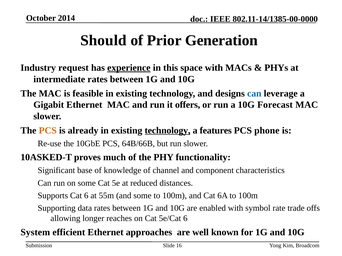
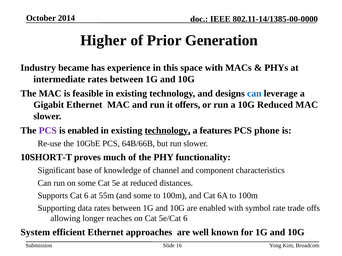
Should: Should -> Higher (103, 40)
request: request -> became (74, 68)
experience underline: present -> none (129, 68)
10G Forecast: Forecast -> Reduced (275, 105)
PCS colour: orange -> purple (48, 131)
is already: already -> enabled (83, 131)
10ASKED-T: 10ASKED-T -> 10SHORT-T (46, 158)
